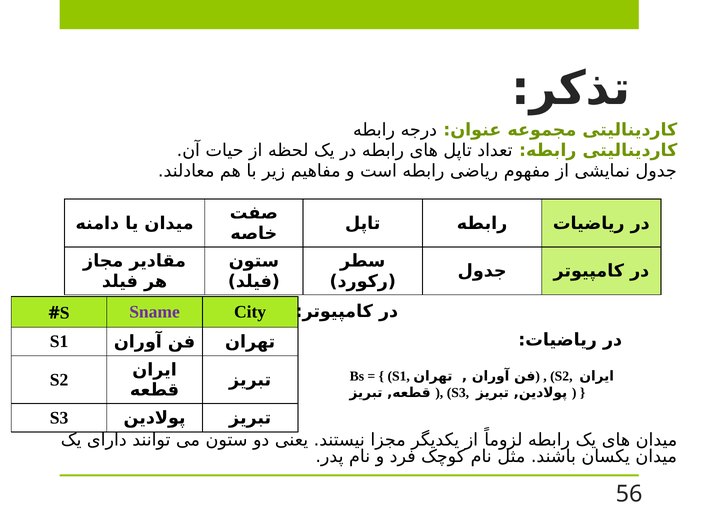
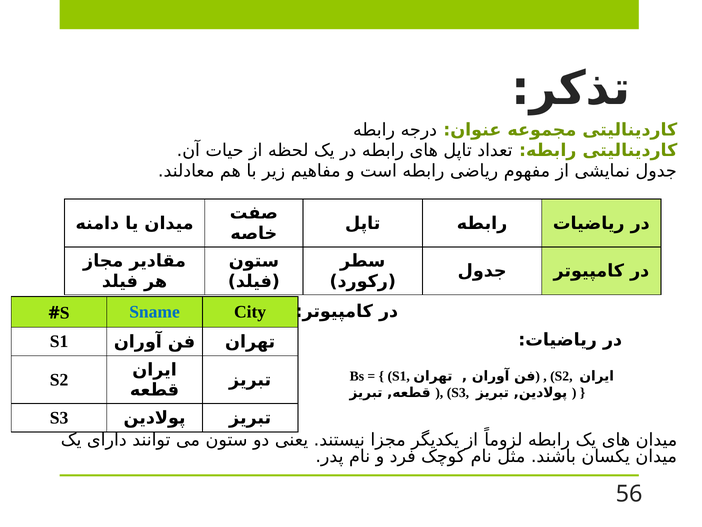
Sname colour: purple -> blue (155, 312)
